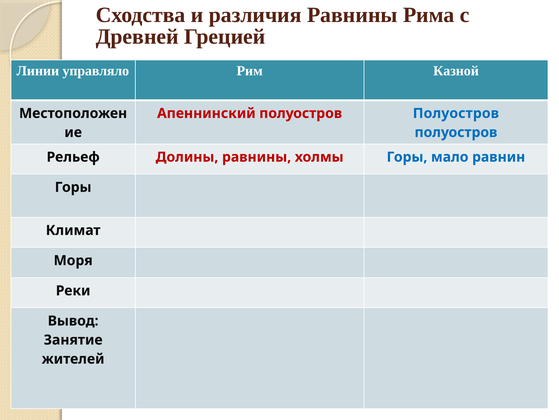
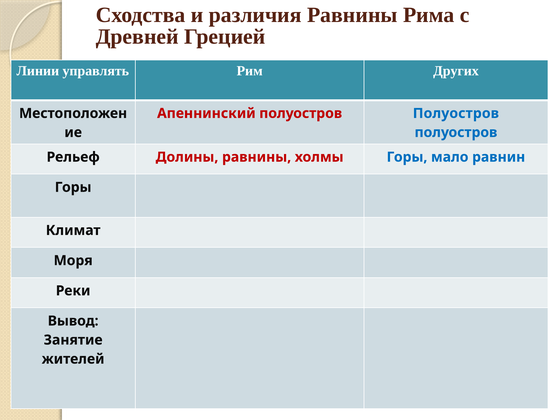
управляло: управляло -> управлять (96, 71)
Казной: Казной -> Других (456, 71)
